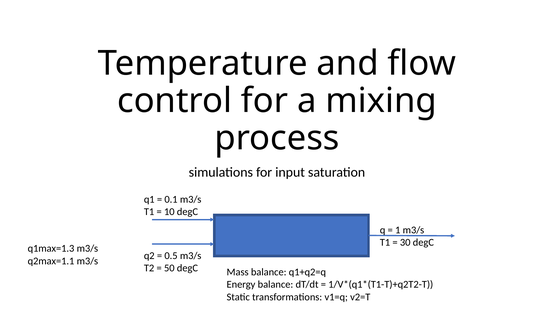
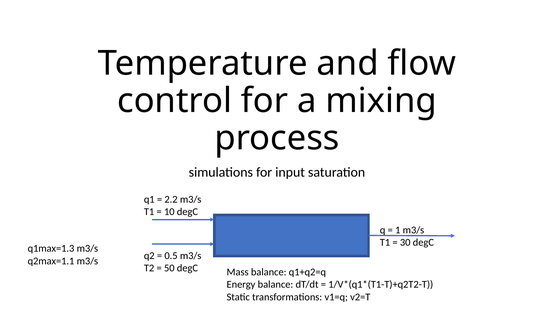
0.1: 0.1 -> 2.2 (171, 200)
